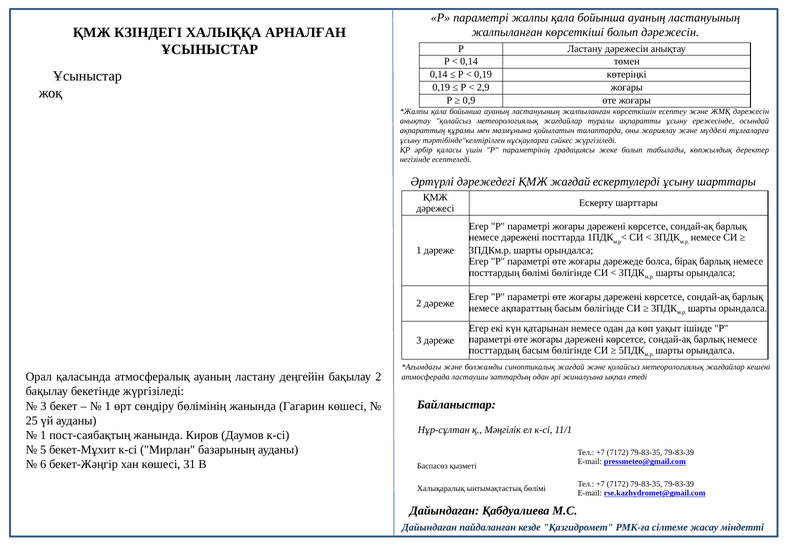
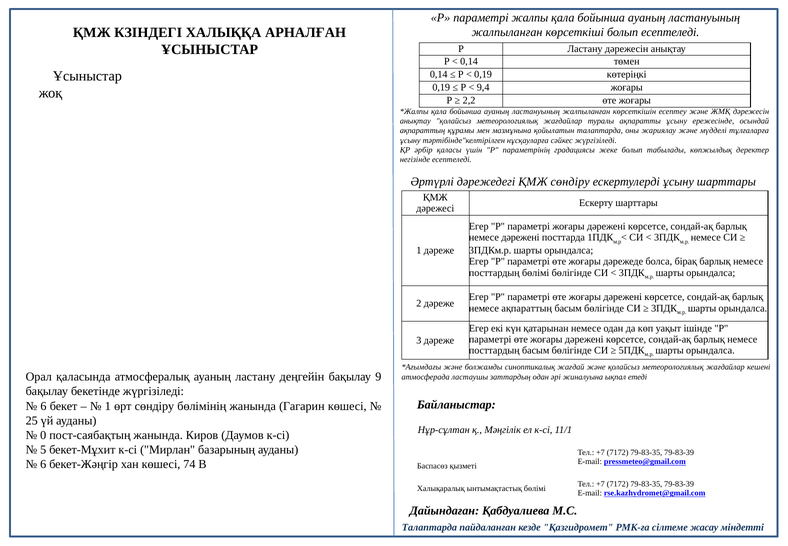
болып дәрежесін: дәрежесін -> есептеледі (670, 32)
2,9: 2,9 -> 9,4 (483, 87)
0,9: 0,9 -> 2,2 (469, 100)
ҚМЖ жағдай: жағдай -> сөндіру (570, 181)
бақылау 2: 2 -> 9 (378, 377)
3: 3 -> 6 (43, 406)
1: 1 -> 0 (43, 435)
31: 31 -> 74 (189, 464)
Дайындаған: Дайындаған -> Талаптарда (429, 527)
